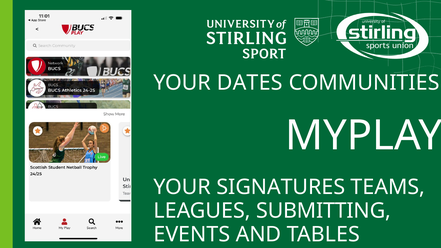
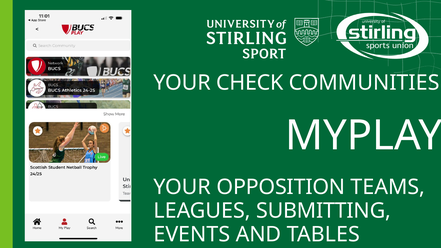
DATES: DATES -> CHECK (250, 83)
SIGNATURES: SIGNATURES -> OPPOSITION (281, 187)
